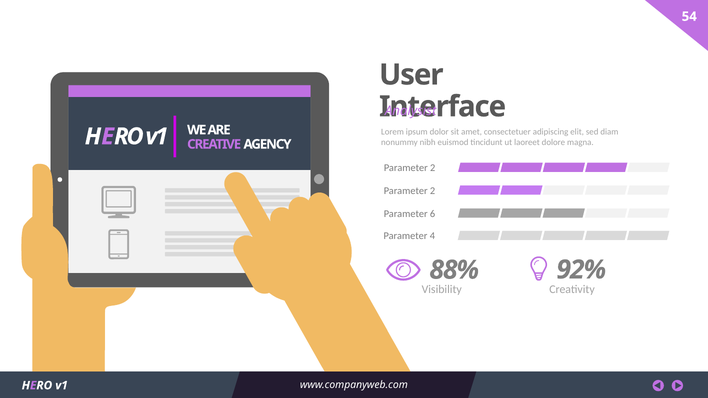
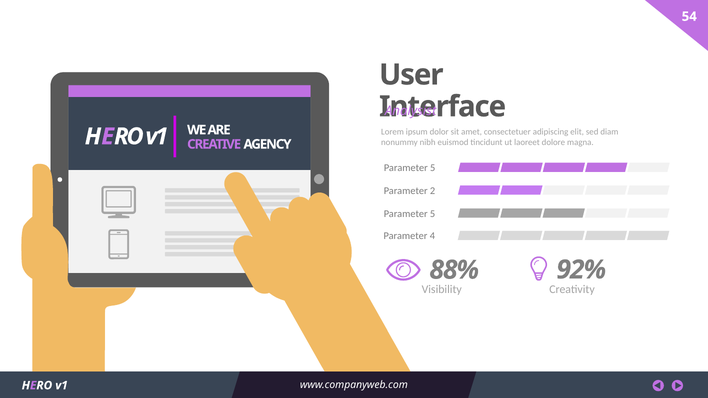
2: 2 -> 5 (433, 168)
6: 6 -> 5 (433, 214)
